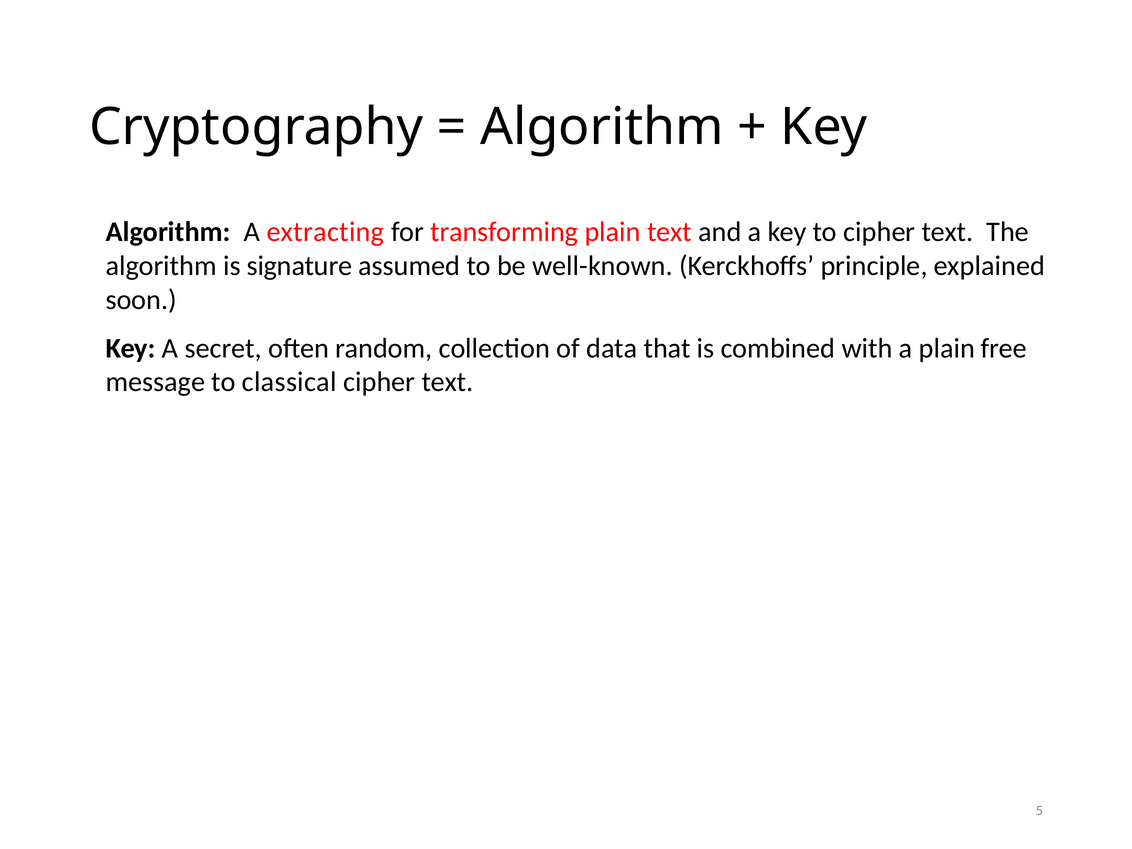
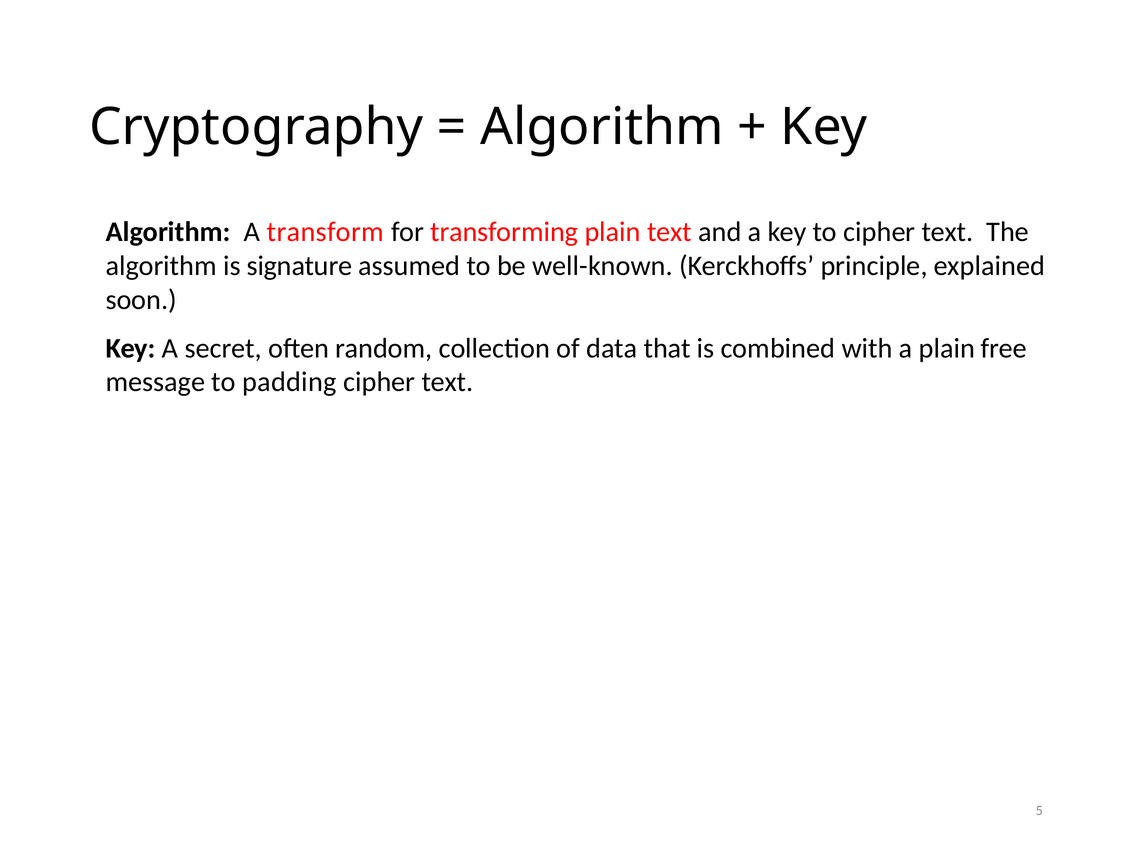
extracting: extracting -> transform (325, 232)
classical: classical -> padding (289, 382)
